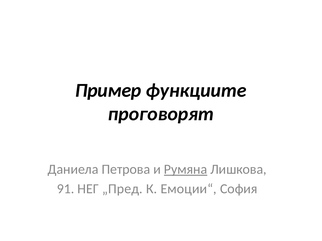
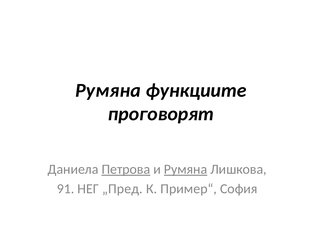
Пример: Пример -> Румяна (108, 90)
Петрова underline: none -> present (126, 170)
Емоции“: Емоции“ -> Пример“ (189, 189)
